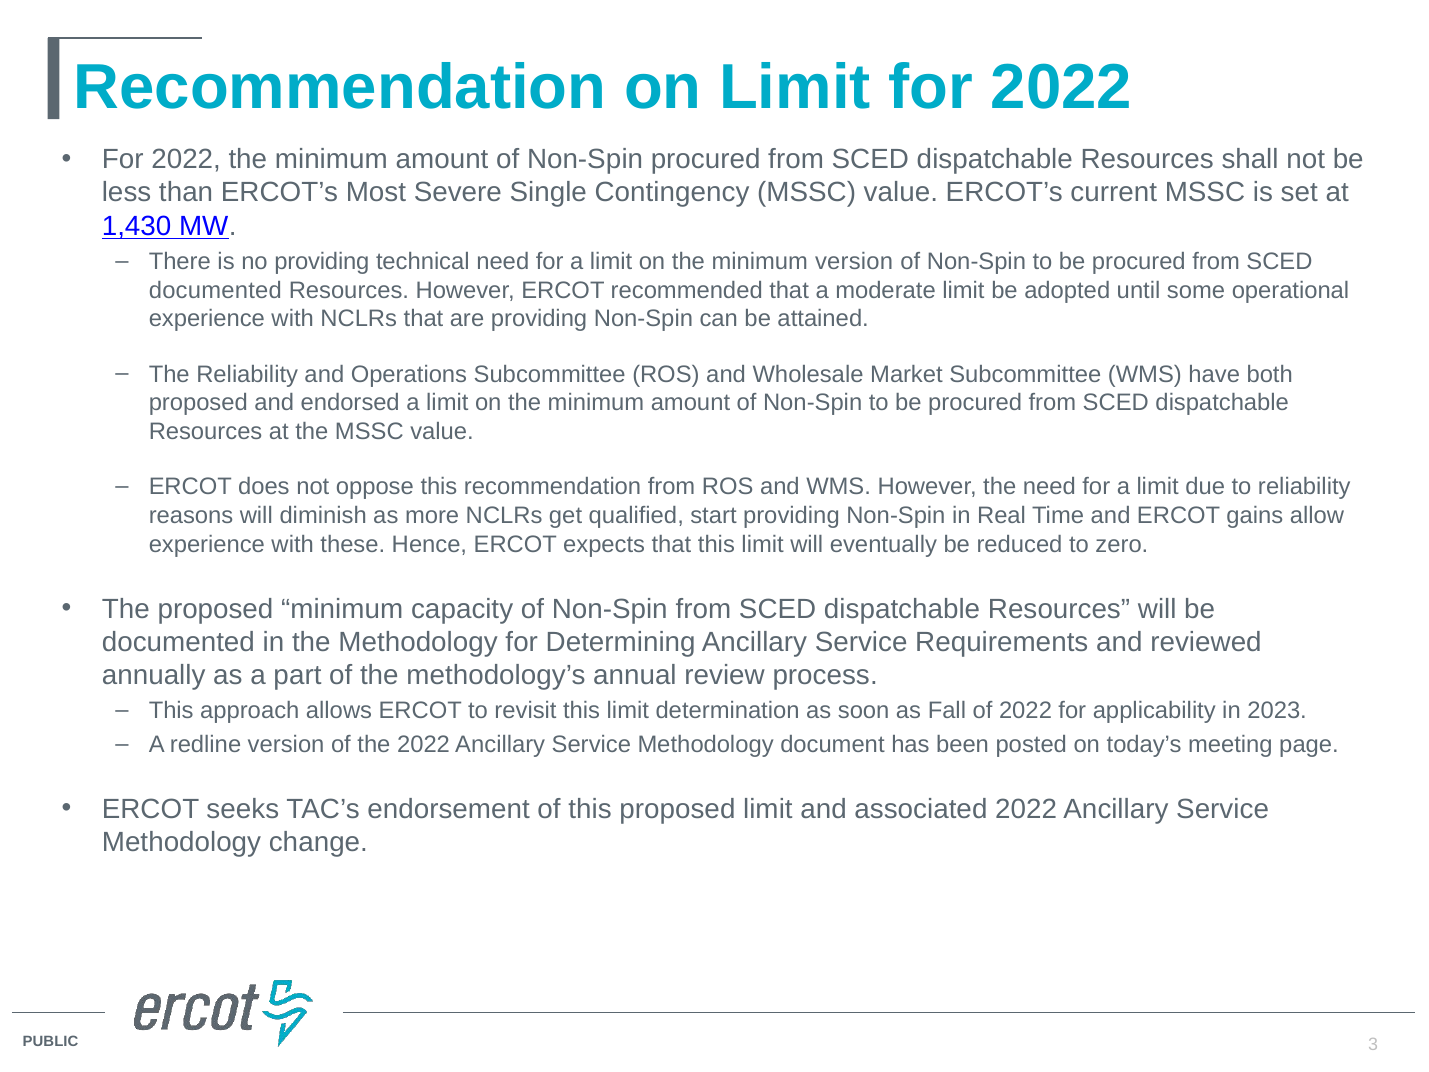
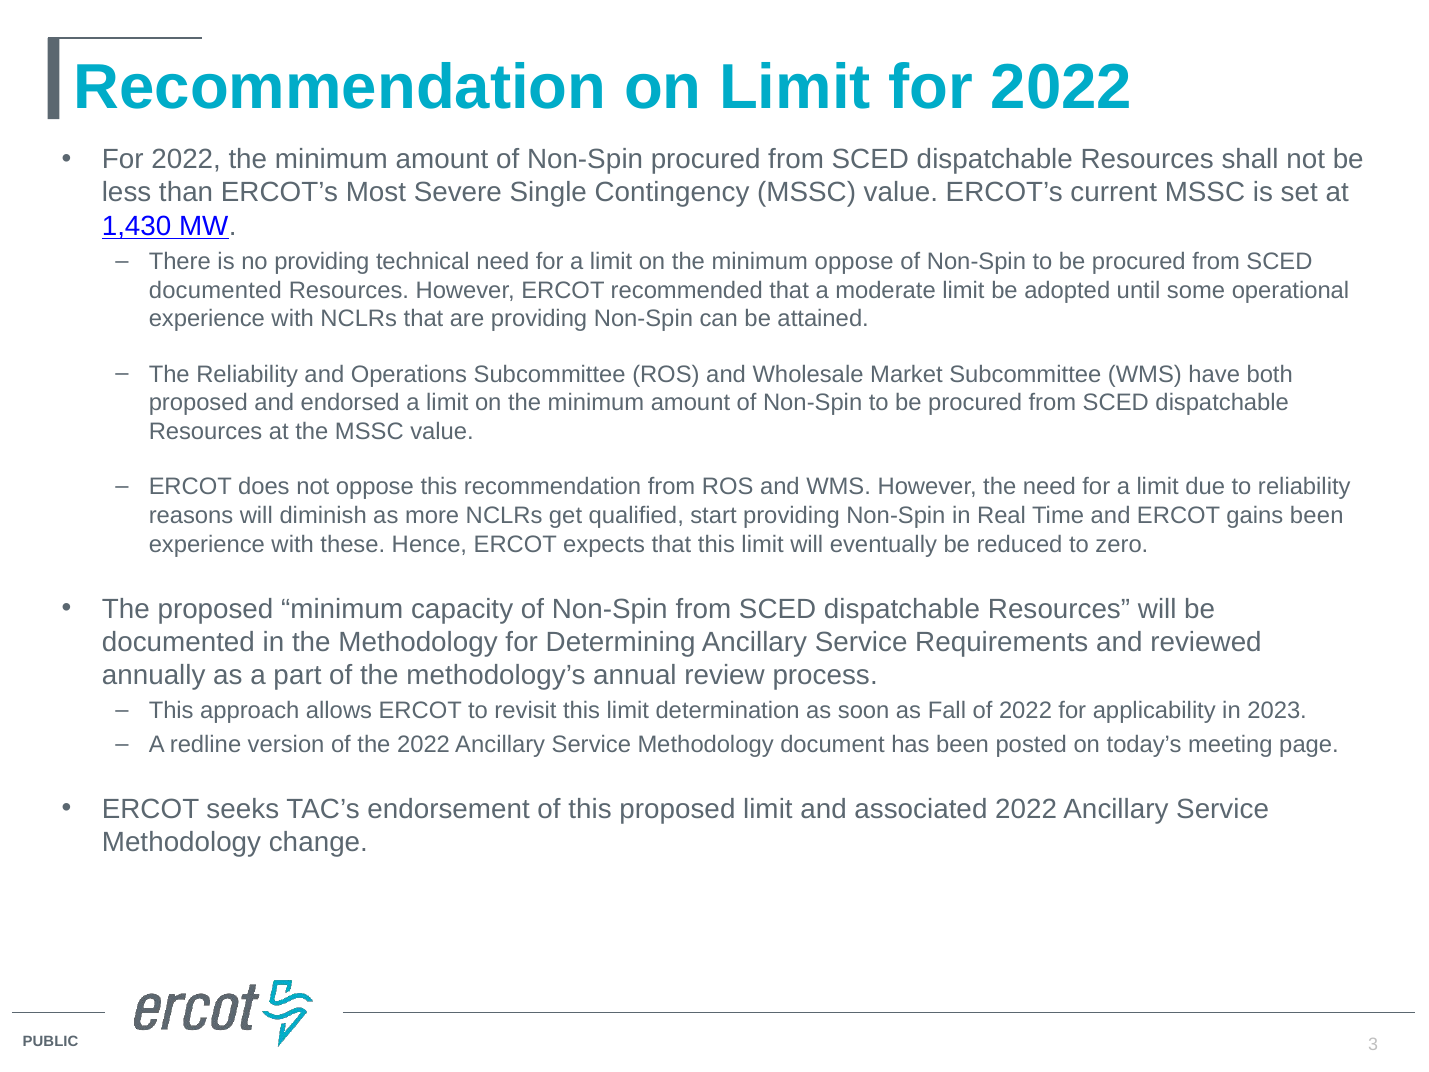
minimum version: version -> oppose (854, 262)
gains allow: allow -> been (1317, 515)
